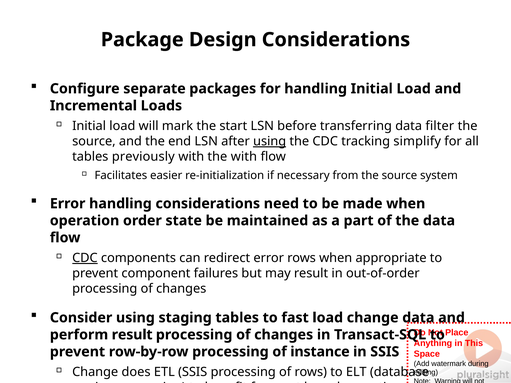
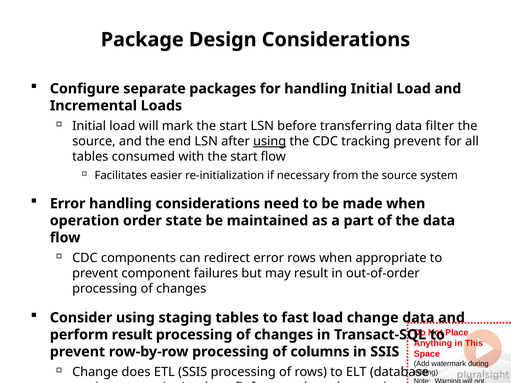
tracking simplify: simplify -> prevent (417, 141)
previously: previously -> consumed (143, 157)
with the with: with -> start (244, 157)
CDC underline: present -> none (85, 258)
instance: instance -> columns (320, 352)
